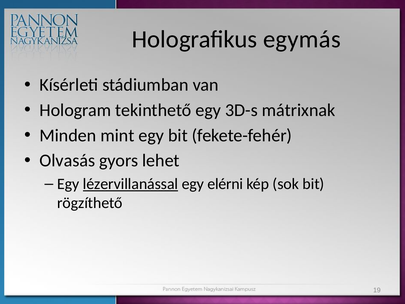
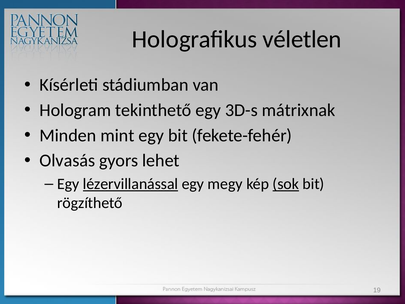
egymás: egymás -> véletlen (302, 39)
elérni: elérni -> megy (225, 184)
sok underline: none -> present (286, 184)
